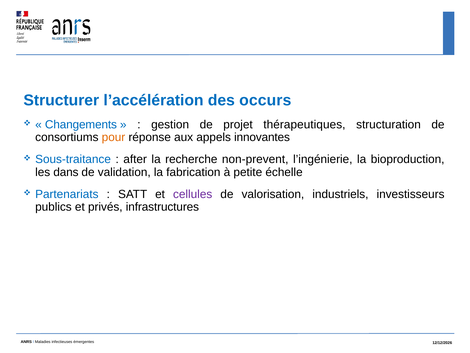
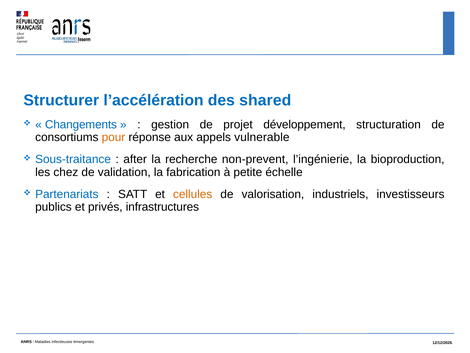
occurs: occurs -> shared (265, 100)
thérapeutiques: thérapeutiques -> développement (304, 124)
innovantes: innovantes -> vulnerable (262, 137)
dans: dans -> chez (66, 172)
cellules colour: purple -> orange (193, 194)
